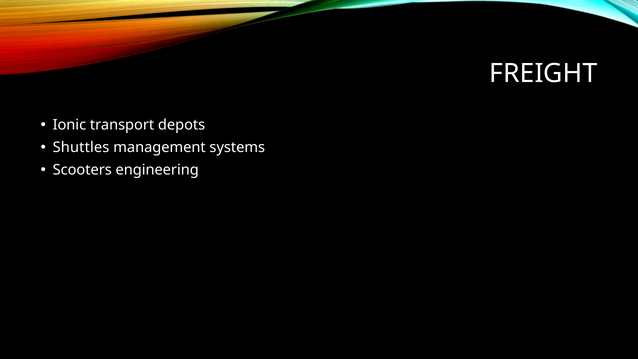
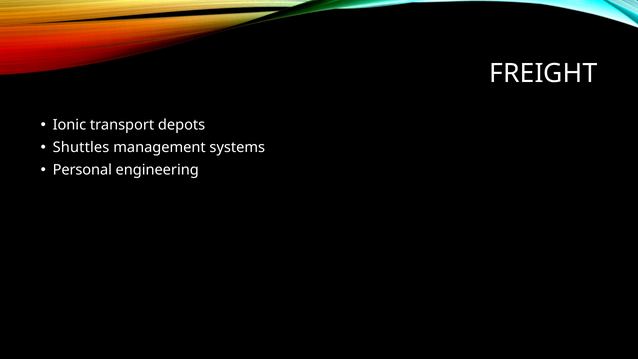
Scooters: Scooters -> Personal (82, 170)
